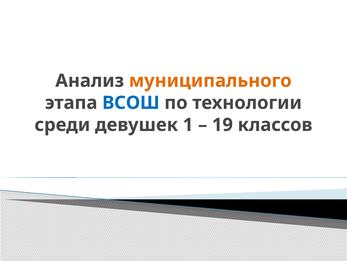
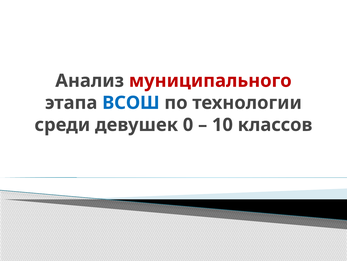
муниципального colour: orange -> red (210, 81)
1: 1 -> 0 (188, 125)
19: 19 -> 10 (222, 125)
